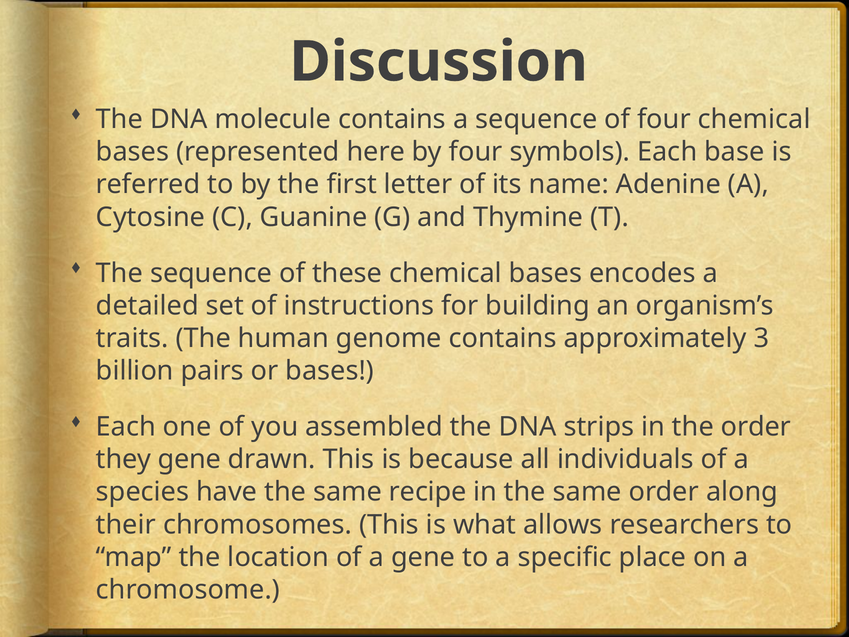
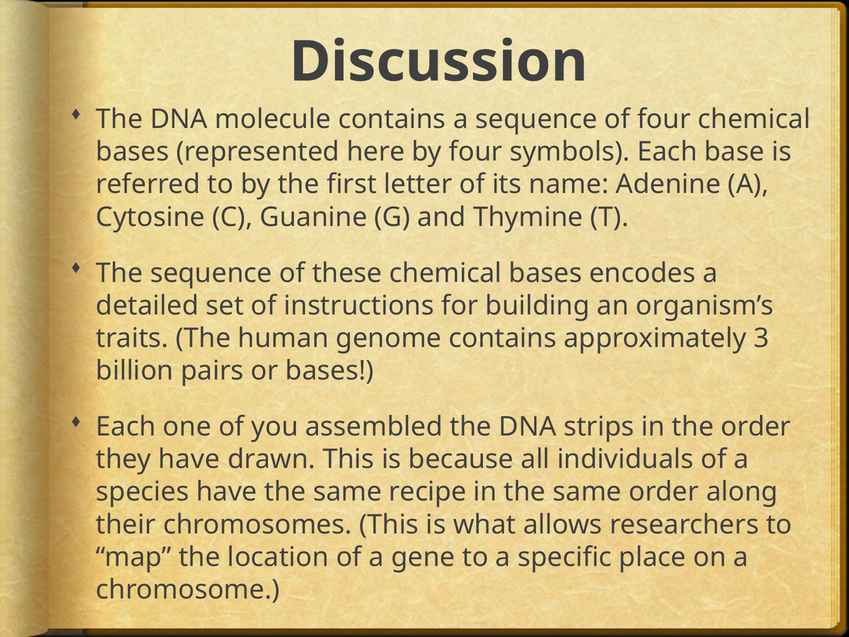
they gene: gene -> have (189, 459)
